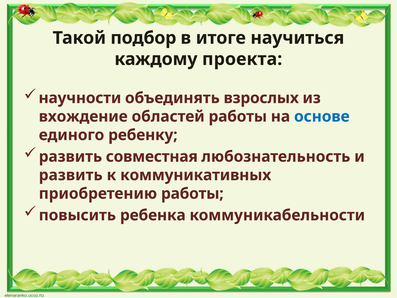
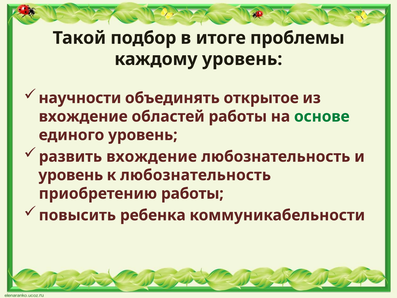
научиться: научиться -> проблемы (297, 38)
каждому проекта: проекта -> уровень (242, 59)
взрослых: взрослых -> открытое (261, 98)
основе colour: blue -> green (322, 116)
единого ребенку: ребенку -> уровень (143, 135)
развить совместная: совместная -> вхождение (152, 156)
развить: развить -> уровень (71, 175)
к коммуникативных: коммуникативных -> любознательность (196, 175)
